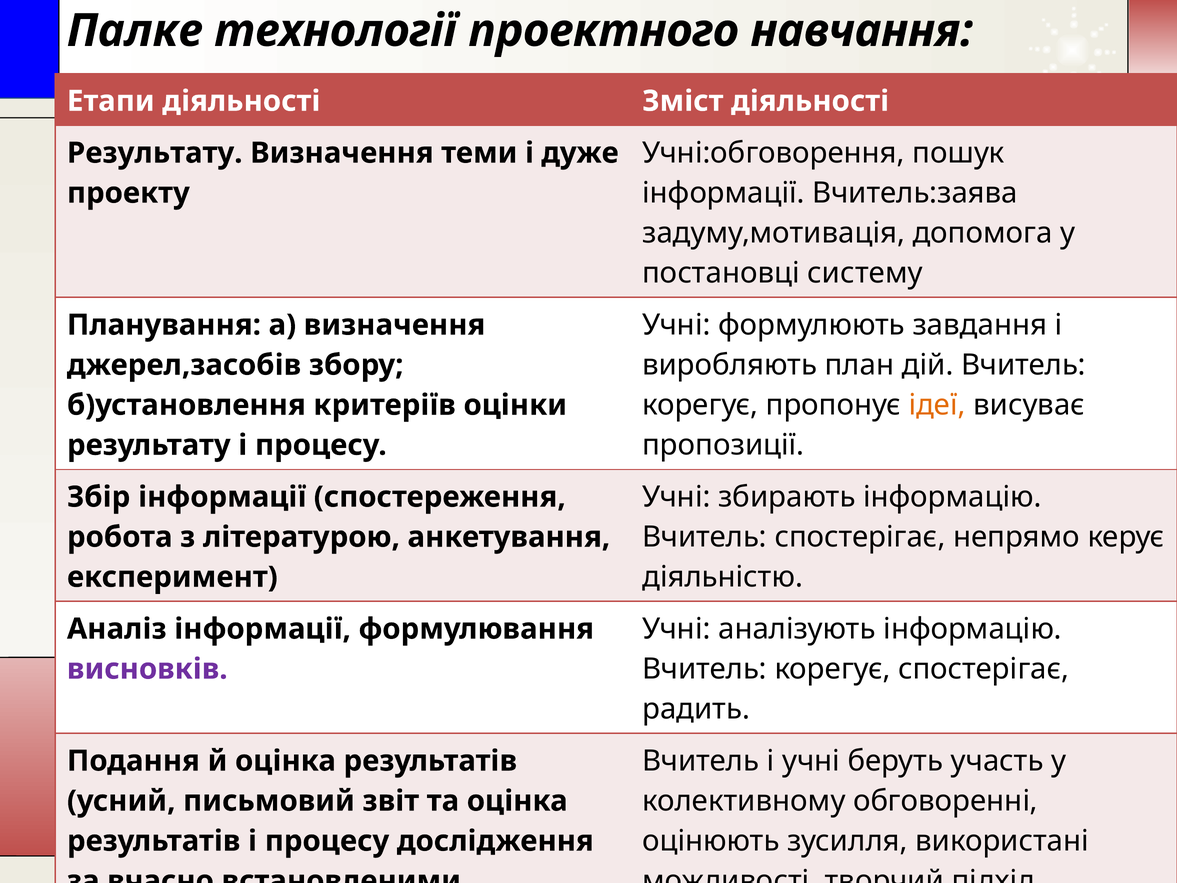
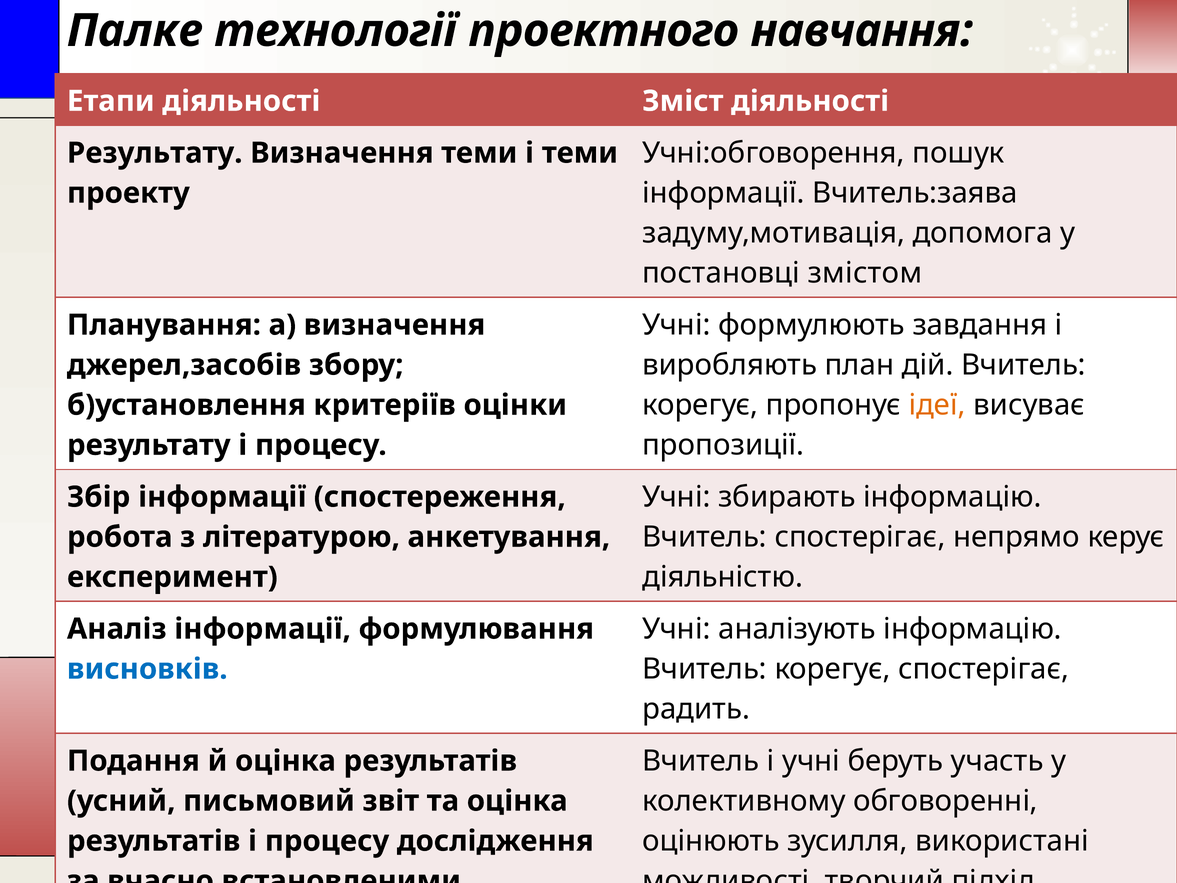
і дуже: дуже -> теми (580, 153)
систему: систему -> змістом (865, 273)
висновків colour: purple -> blue (147, 669)
